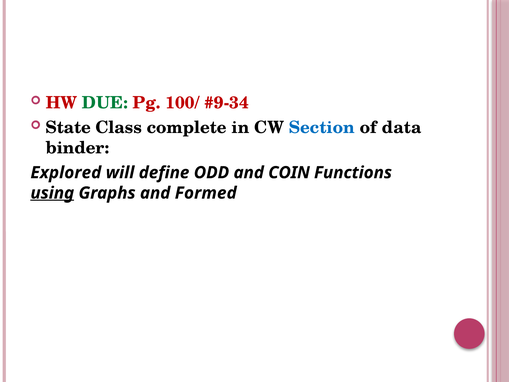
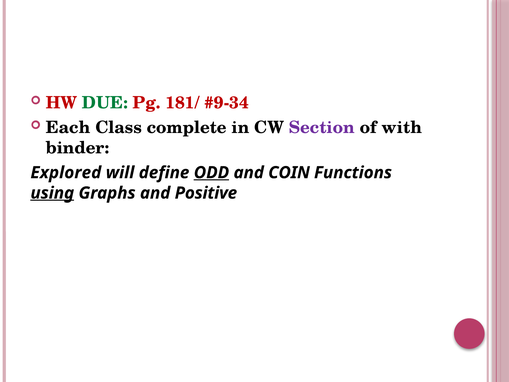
100/: 100/ -> 181/ (182, 103)
State: State -> Each (68, 128)
Section colour: blue -> purple (322, 128)
data: data -> with (402, 128)
ODD underline: none -> present (211, 173)
Formed: Formed -> Positive (206, 193)
